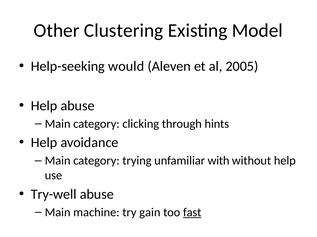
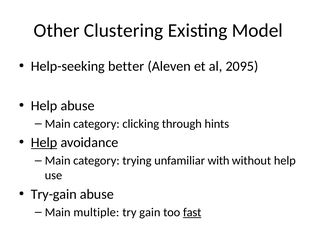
would: would -> better (126, 67)
2005: 2005 -> 2095 (242, 67)
Help underline: none -> present (44, 143)
Try-well: Try-well -> Try-gain (54, 195)
machine: machine -> multiple (96, 213)
